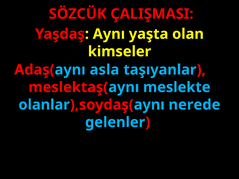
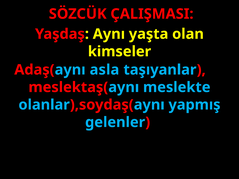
nerede: nerede -> yapmış (195, 105)
